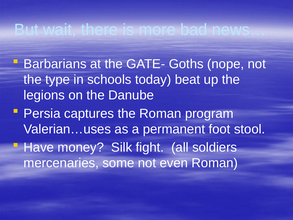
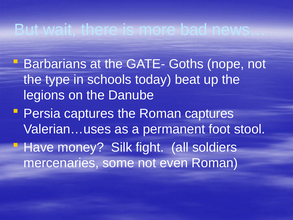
Roman program: program -> captures (209, 113)
